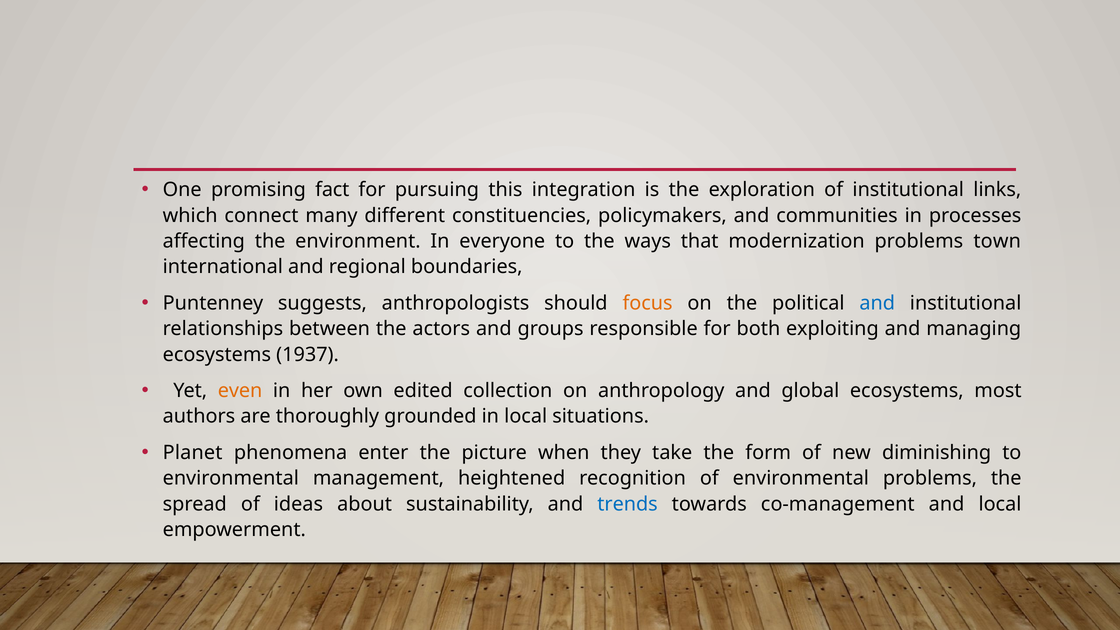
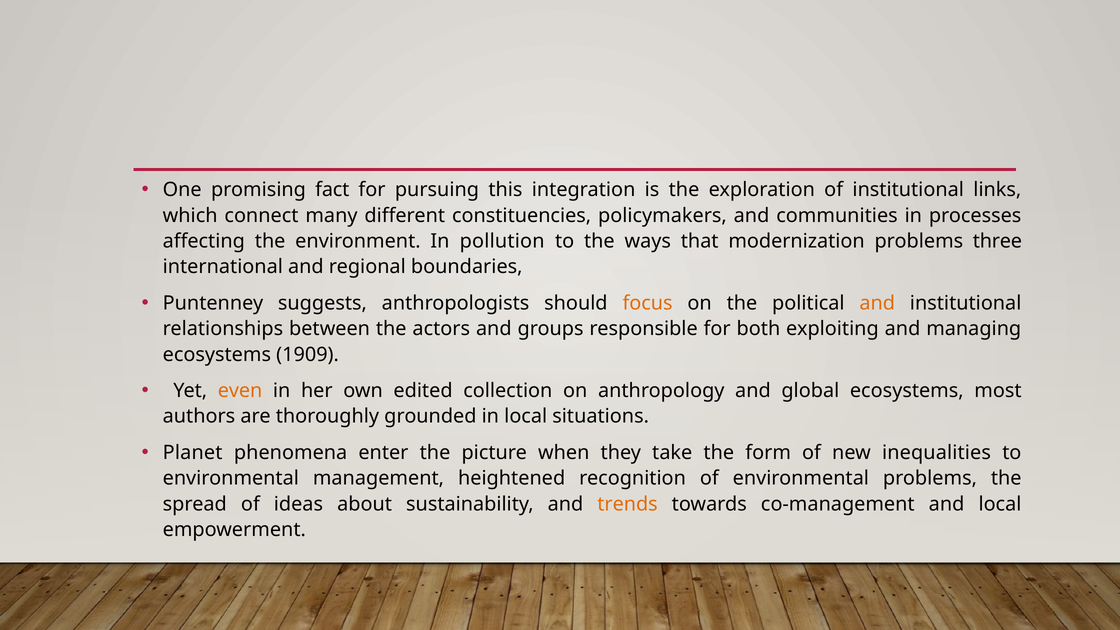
everyone: everyone -> pollution (502, 241)
town: town -> three (997, 241)
and colour: blue -> orange (877, 303)
1937: 1937 -> 1909 (308, 355)
diminishing: diminishing -> inequalities (936, 453)
trends colour: blue -> orange (628, 504)
